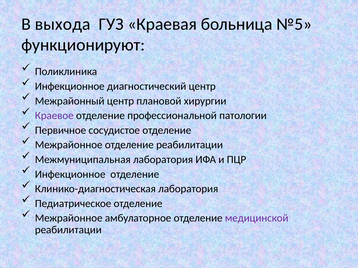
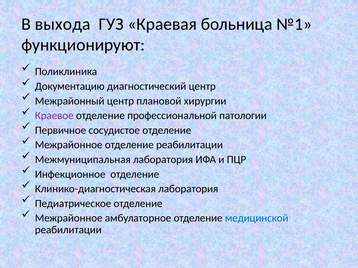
№5: №5 -> №1 (294, 24)
Инфекционное: Инфекционное -> Документацию (70, 86)
медицинской colour: purple -> blue (257, 218)
